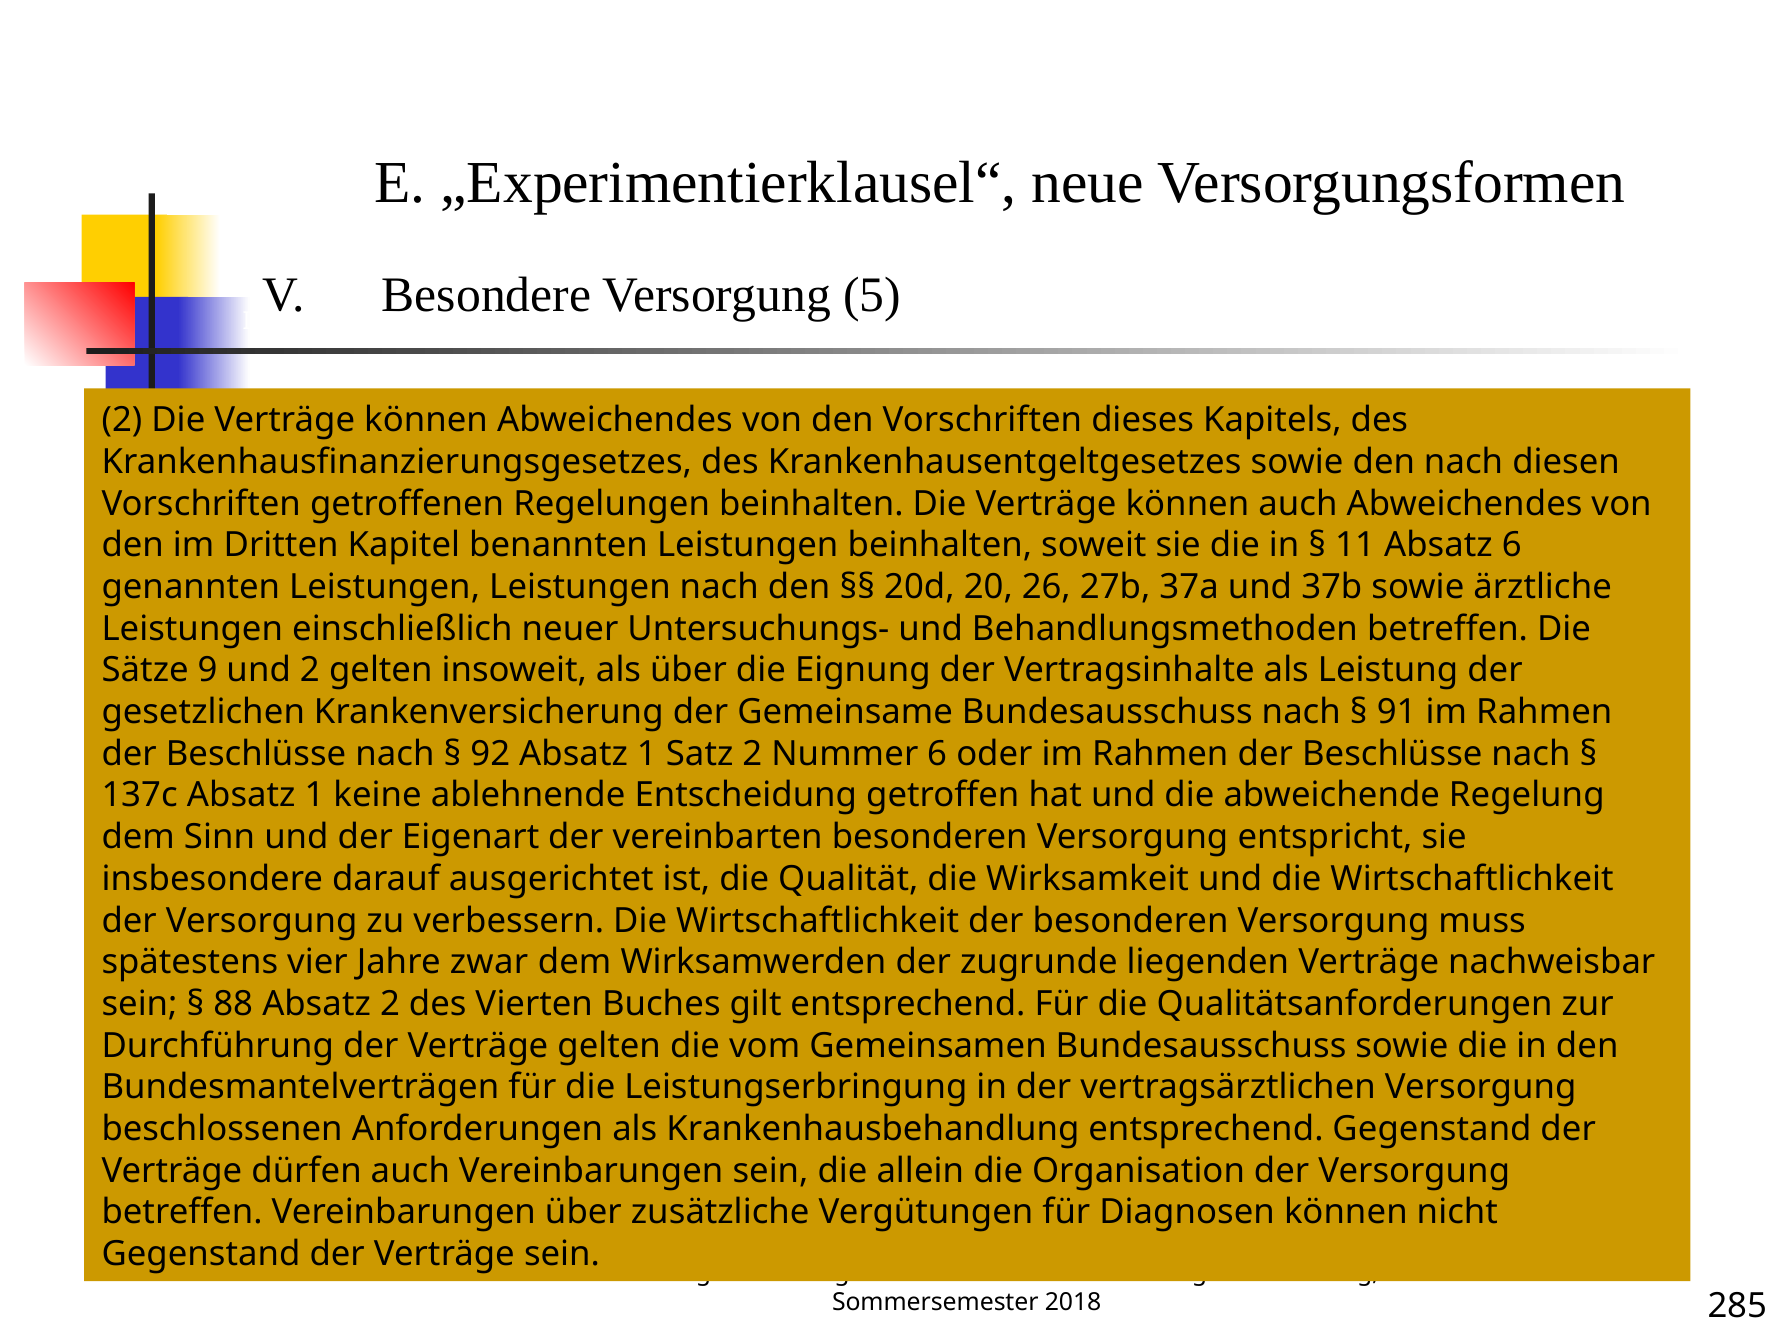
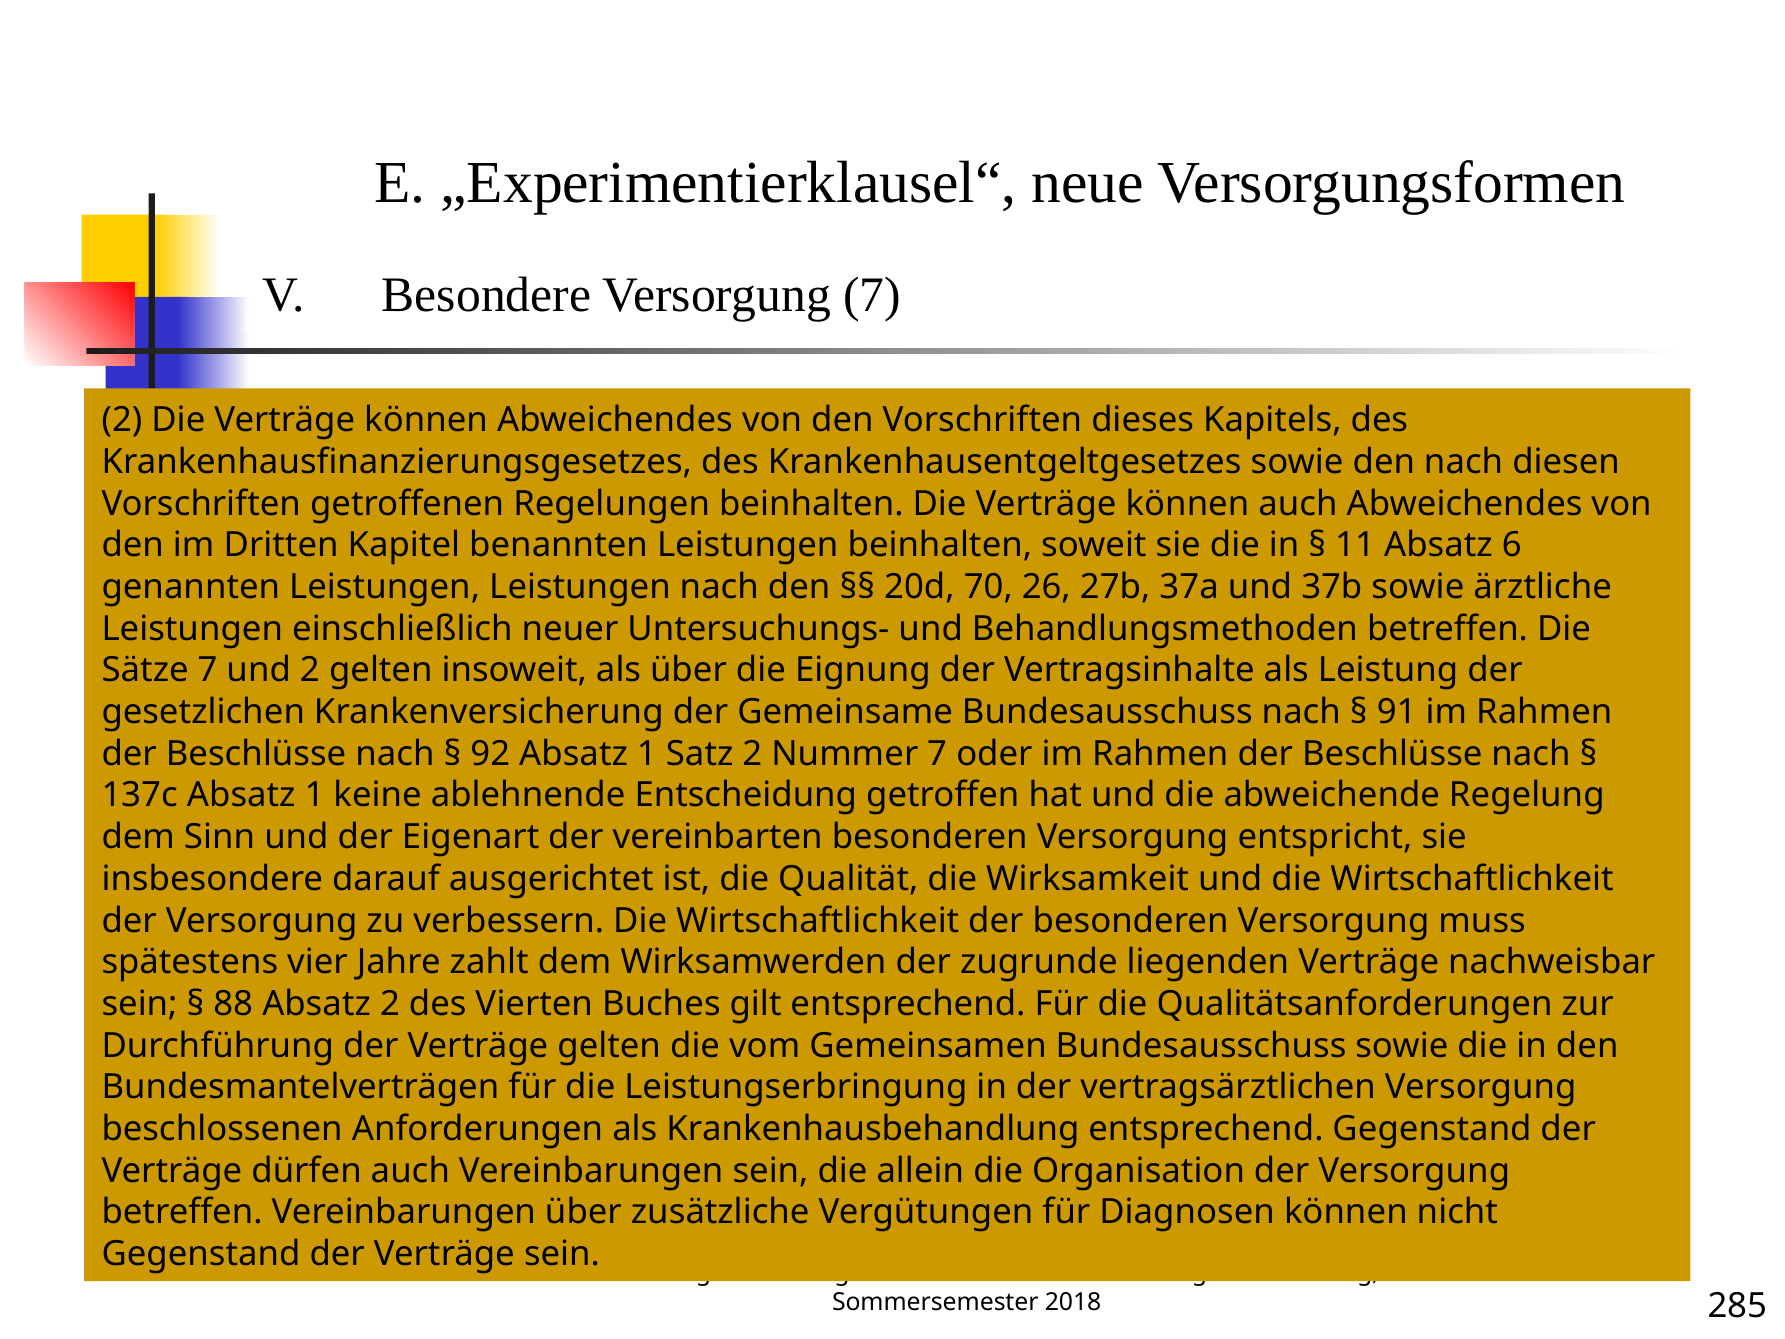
Versorgung 5: 5 -> 7 (872, 295)
20: 20 -> 70 (988, 587)
Sätze 9: 9 -> 7 (208, 670)
Nummer 6: 6 -> 7 (937, 754)
zwar: zwar -> zahlt (489, 962)
